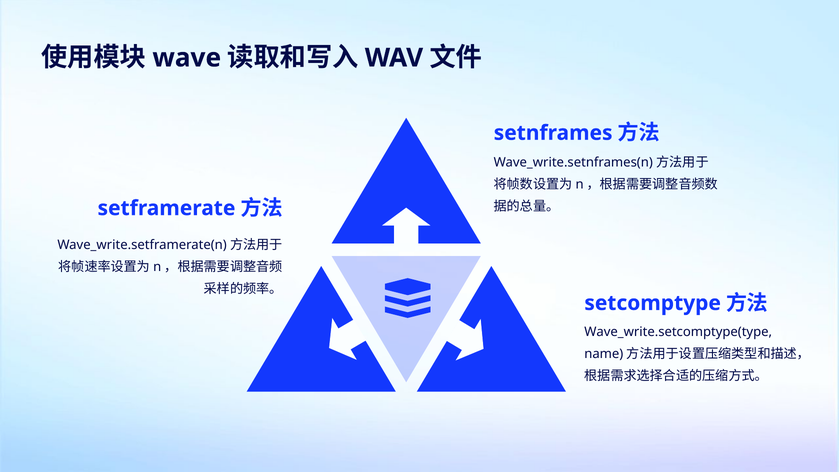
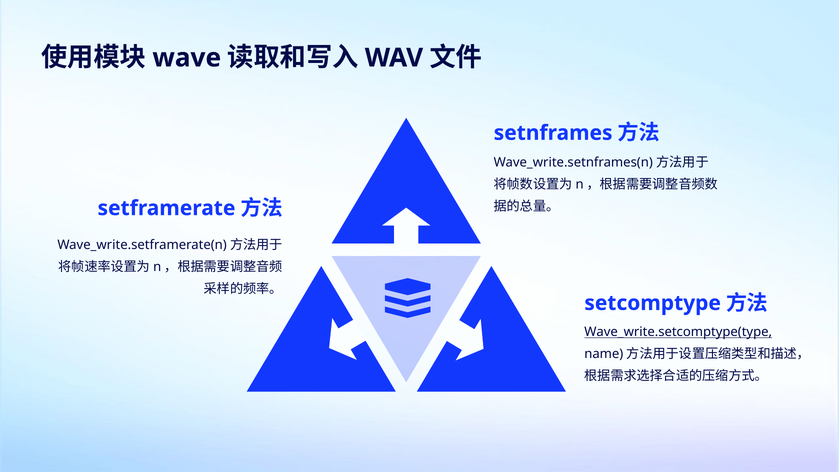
Wave_write.setcomptype(type underline: none -> present (678, 332)
